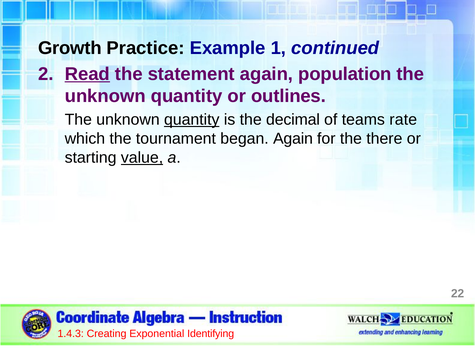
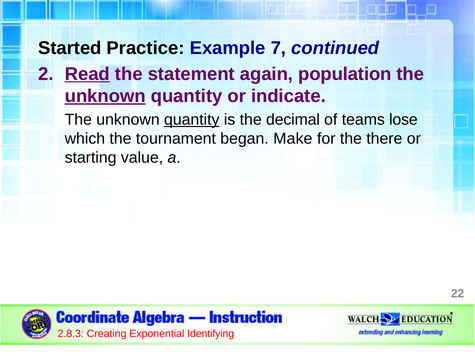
Growth: Growth -> Started (70, 48)
1: 1 -> 7 (278, 48)
unknown underline: none -> present (105, 96)
outlines: outlines -> indicate (288, 96)
rate: rate -> lose (403, 120)
began Again: Again -> Make (293, 139)
value underline: present -> none (142, 158)
1.4.3: 1.4.3 -> 2.8.3 (71, 334)
